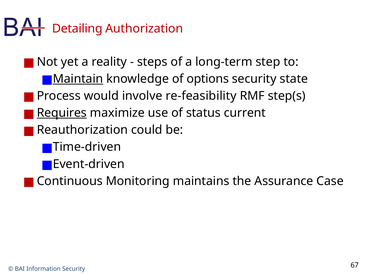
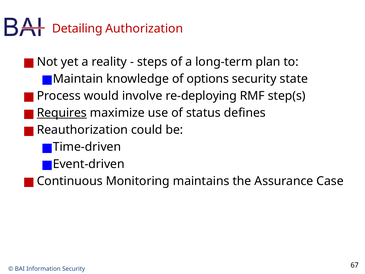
step: step -> plan (268, 62)
Maintain underline: present -> none (78, 79)
re-feasibility: re-feasibility -> re-deploying (201, 96)
current: current -> defines (245, 113)
